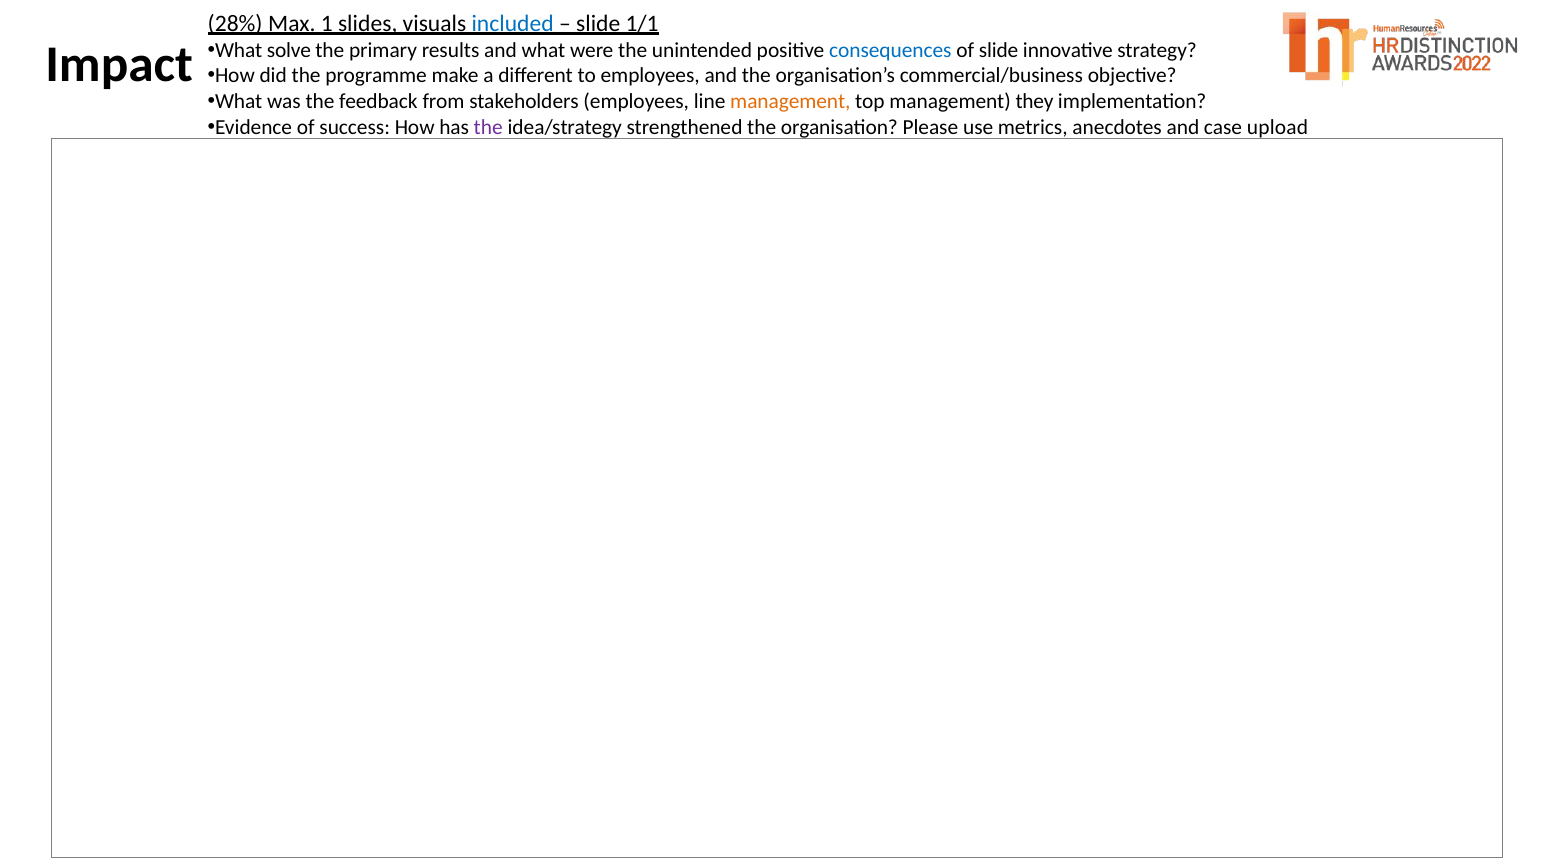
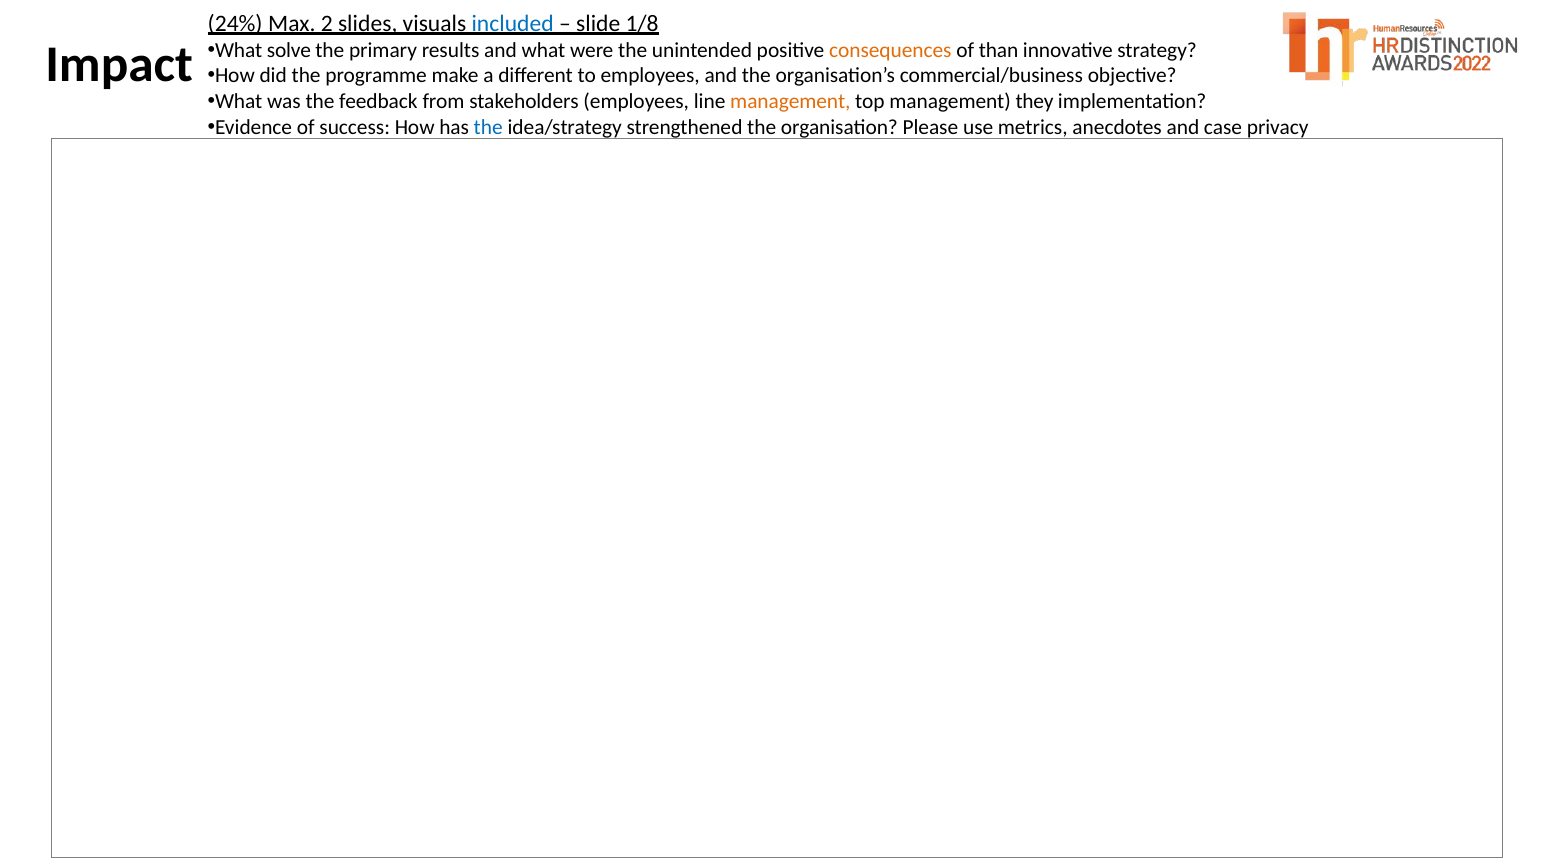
28%: 28% -> 24% (235, 23)
1: 1 -> 2 (327, 23)
1/1: 1/1 -> 1/8 (642, 23)
consequences colour: blue -> orange (890, 50)
of slide: slide -> than (999, 50)
the colour: purple -> blue (488, 127)
upload: upload -> privacy (1278, 127)
